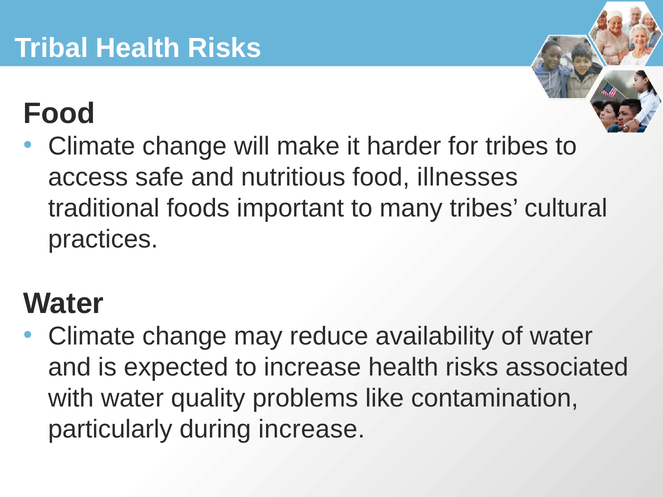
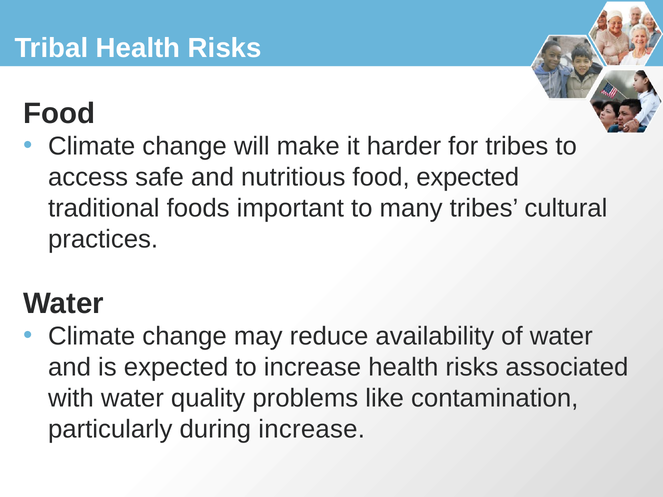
food illnesses: illnesses -> expected (468, 177)
